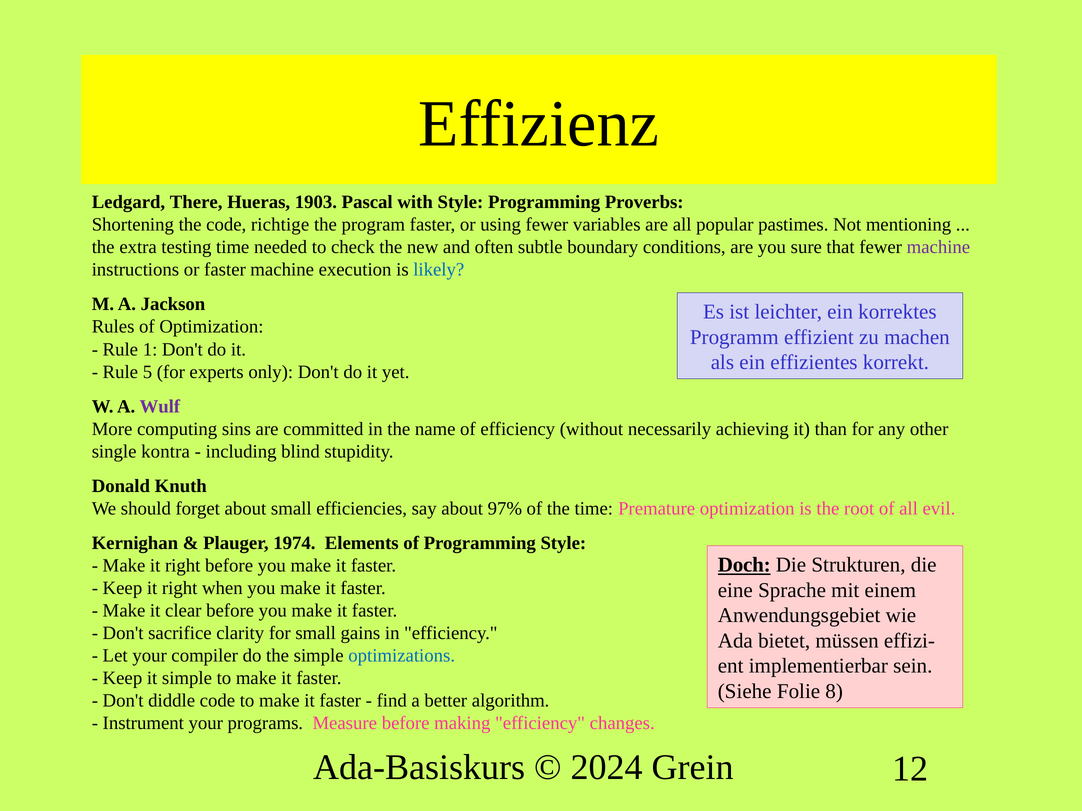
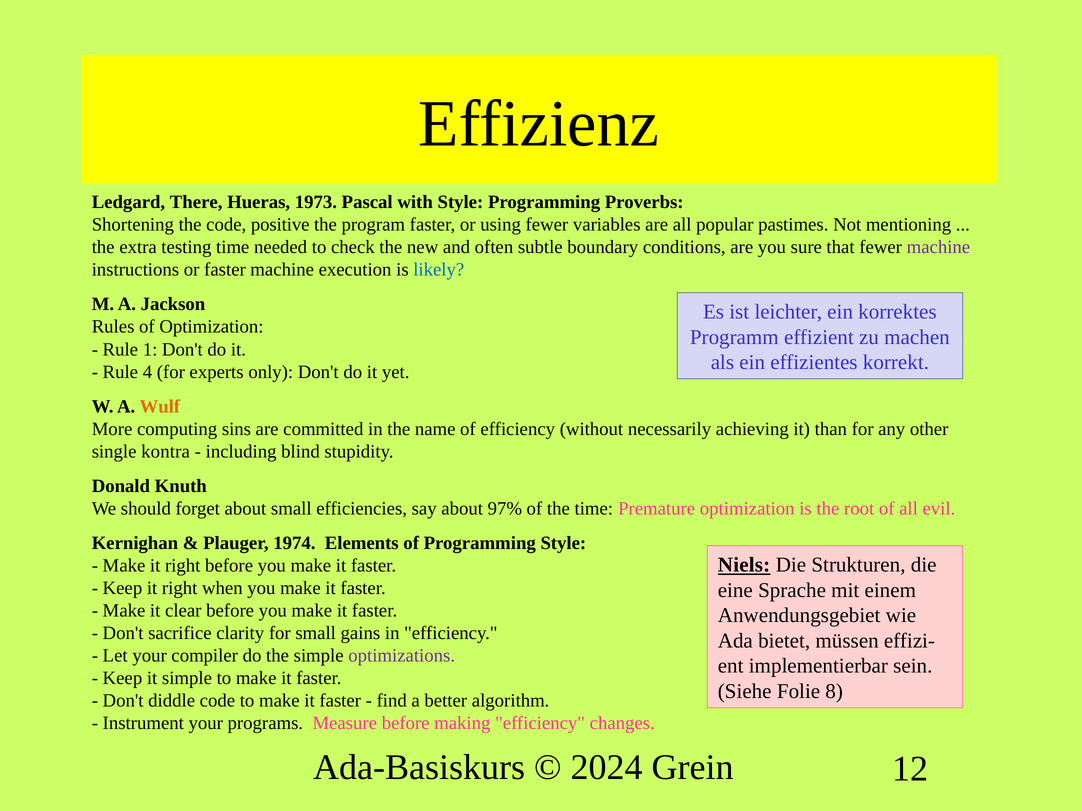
1903: 1903 -> 1973 (316, 202)
richtige: richtige -> positive (280, 225)
5: 5 -> 4 (147, 372)
Wulf colour: purple -> orange (160, 407)
Doch: Doch -> Niels (744, 565)
optimizations colour: blue -> purple (402, 656)
